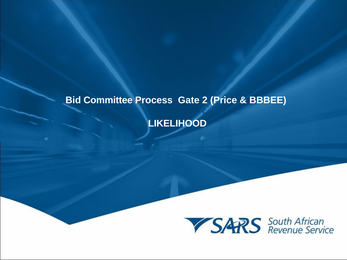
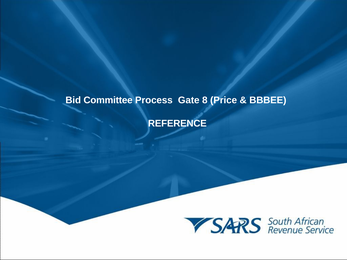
2: 2 -> 8 (205, 100)
LIKELIHOOD: LIKELIHOOD -> REFERENCE (177, 123)
